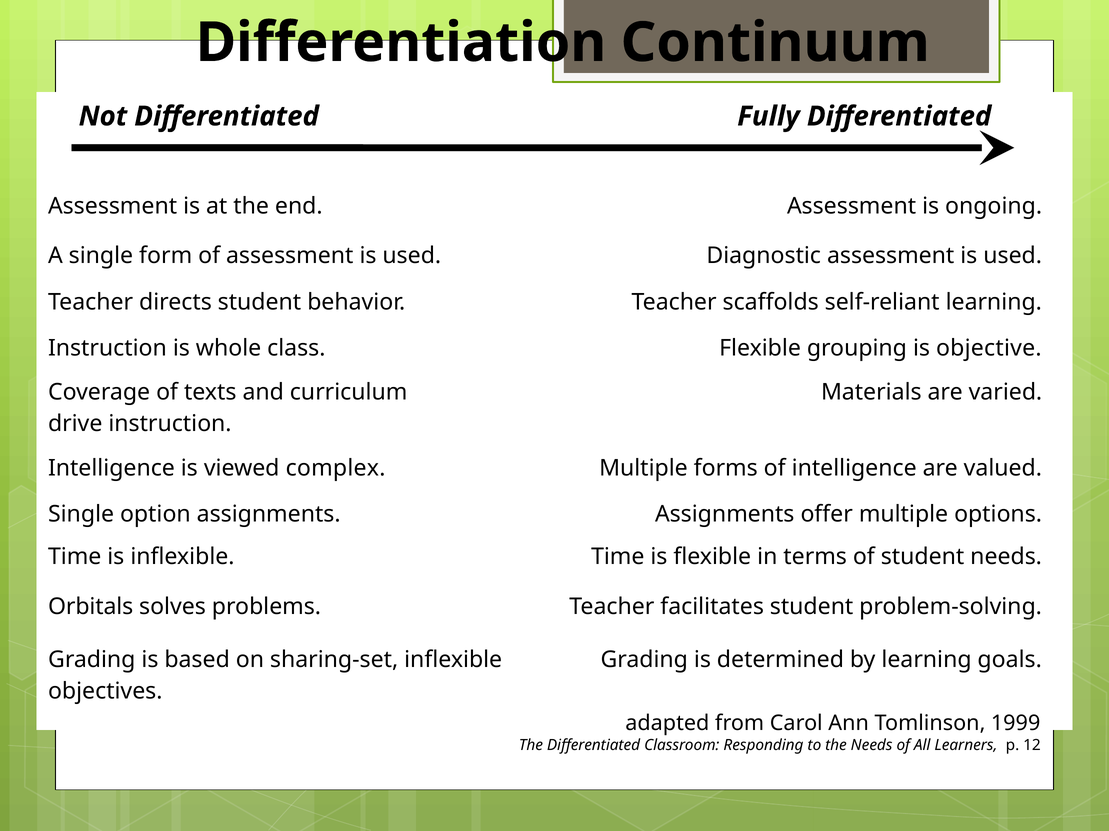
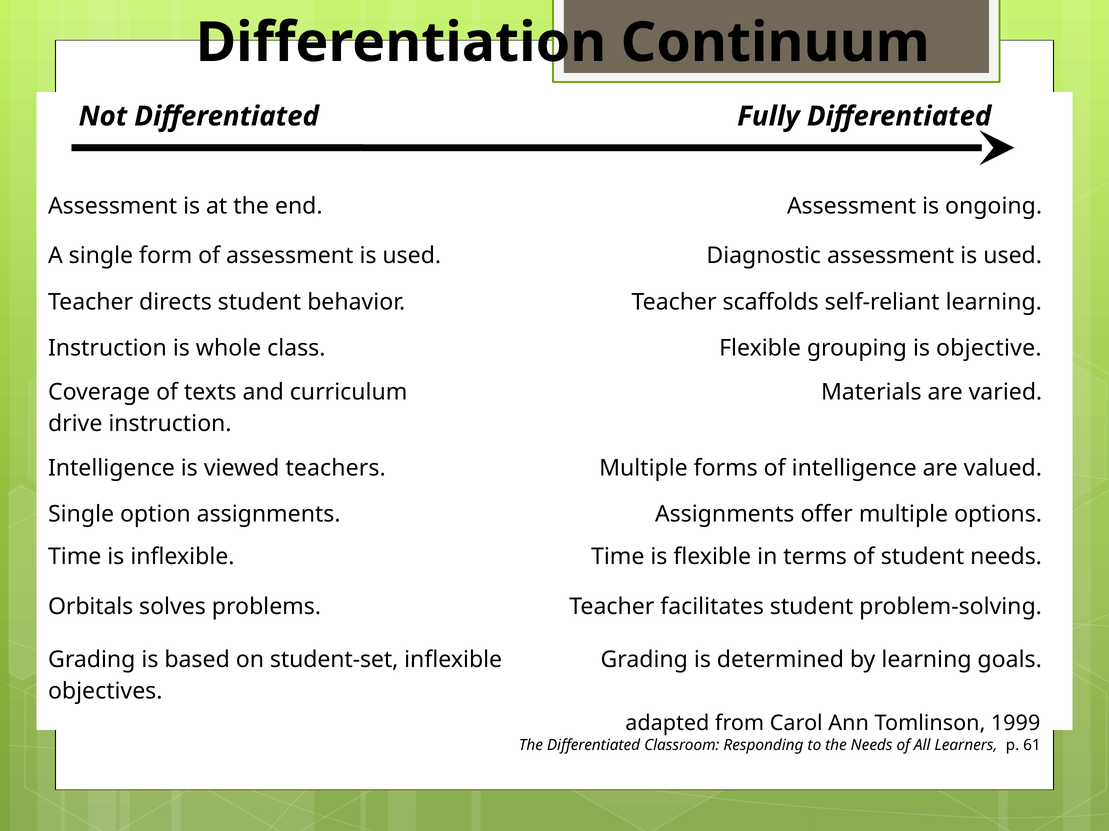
complex: complex -> teachers (336, 469)
sharing-set: sharing-set -> student-set (334, 660)
12: 12 -> 61 (1032, 746)
